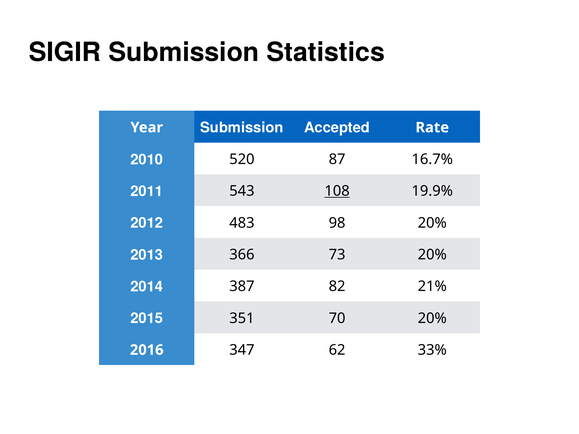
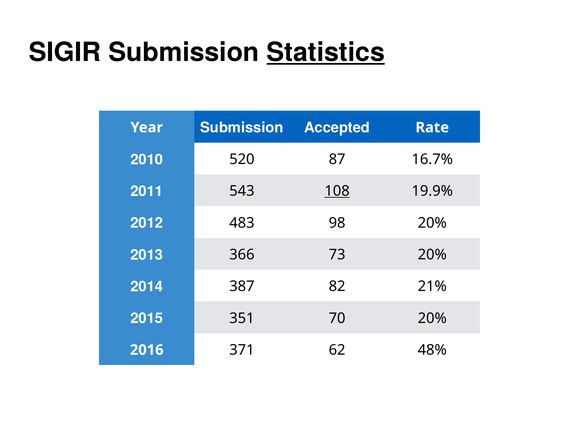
Statistics underline: none -> present (326, 53)
347: 347 -> 371 (242, 350)
33%: 33% -> 48% (432, 350)
